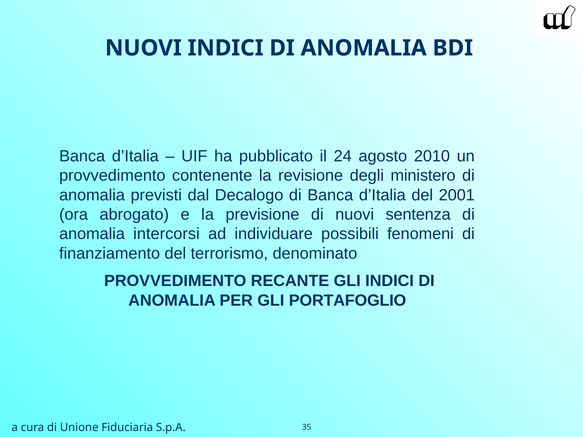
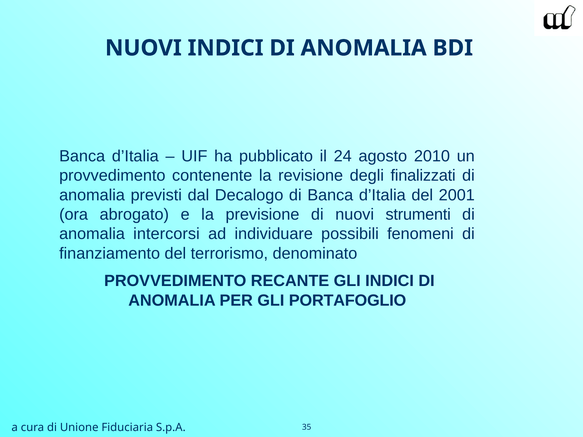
ministero: ministero -> finalizzati (423, 176)
sentenza: sentenza -> strumenti (418, 215)
